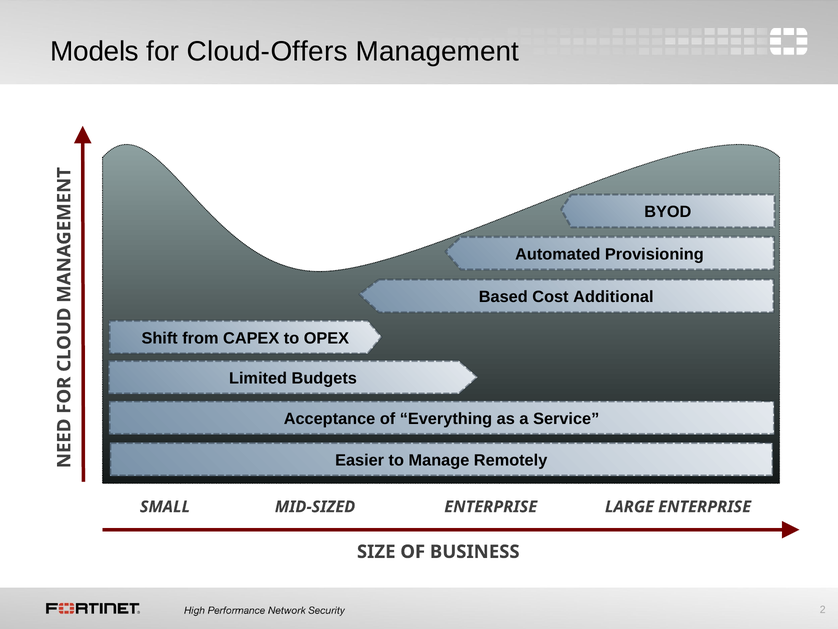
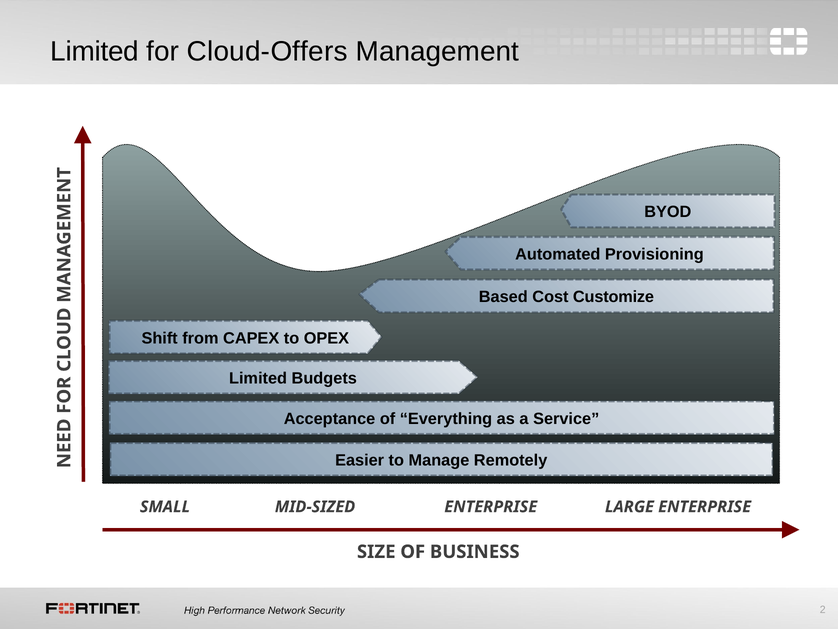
Models: Models -> Limited (95, 51)
Additional: Additional -> Customize (614, 297)
